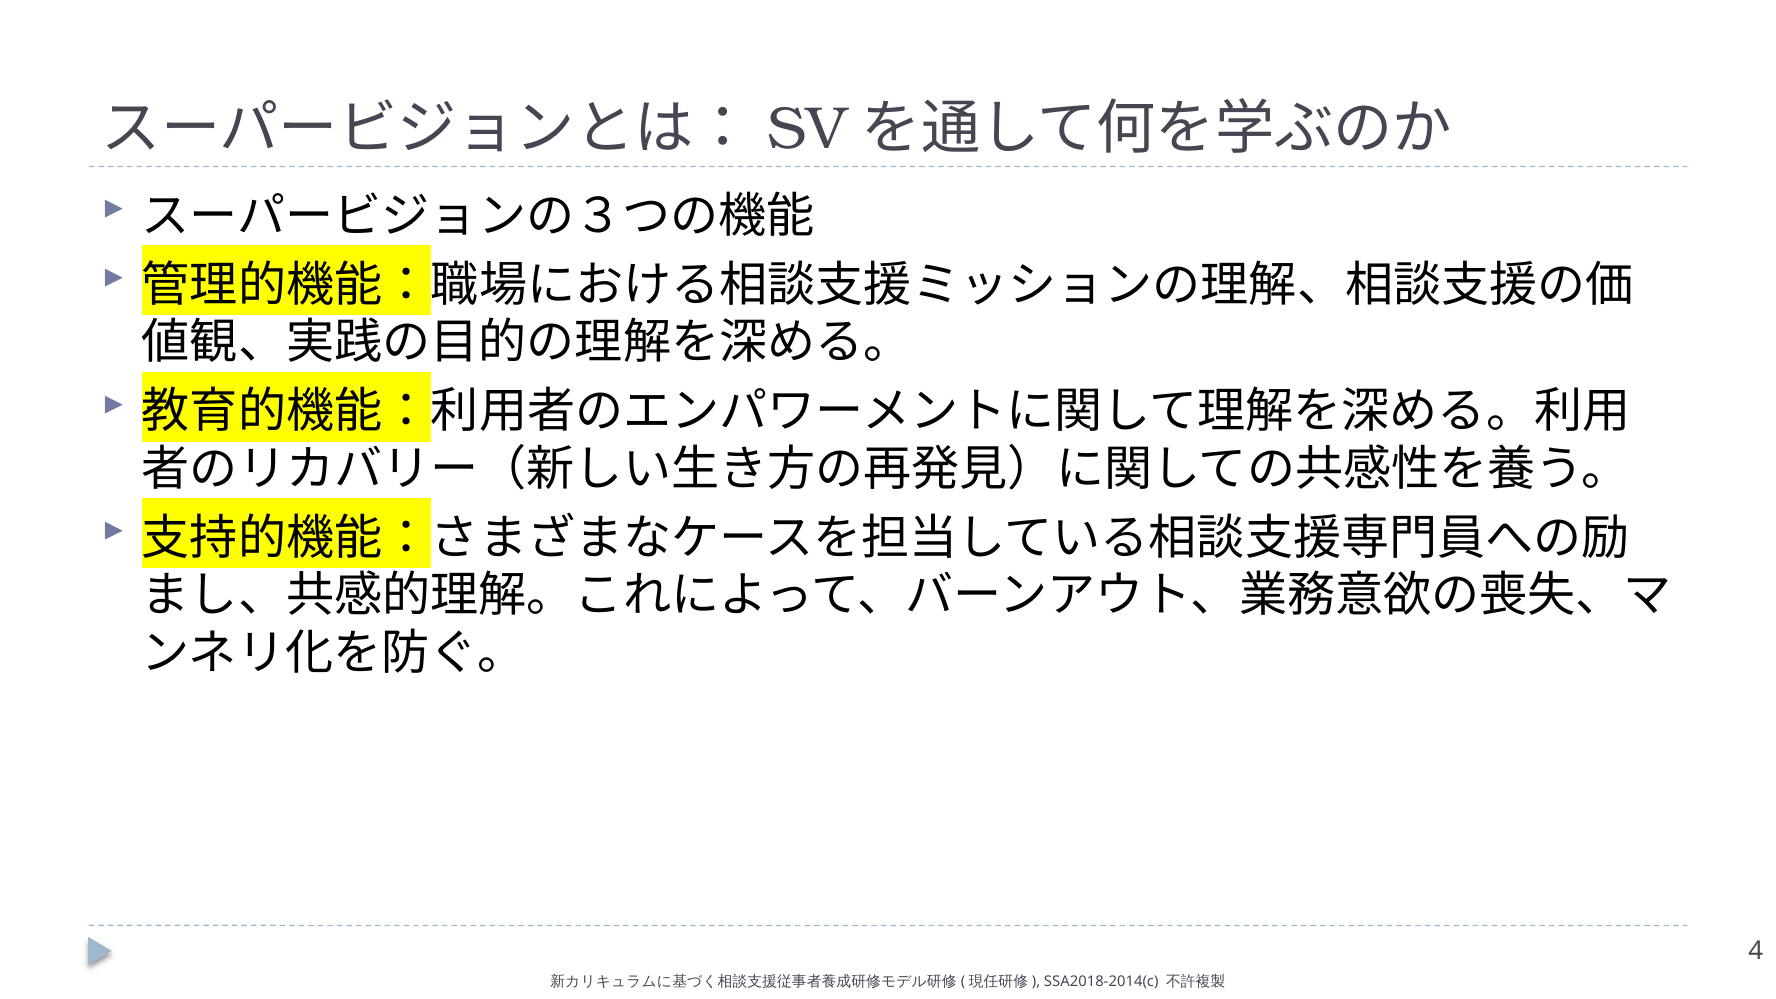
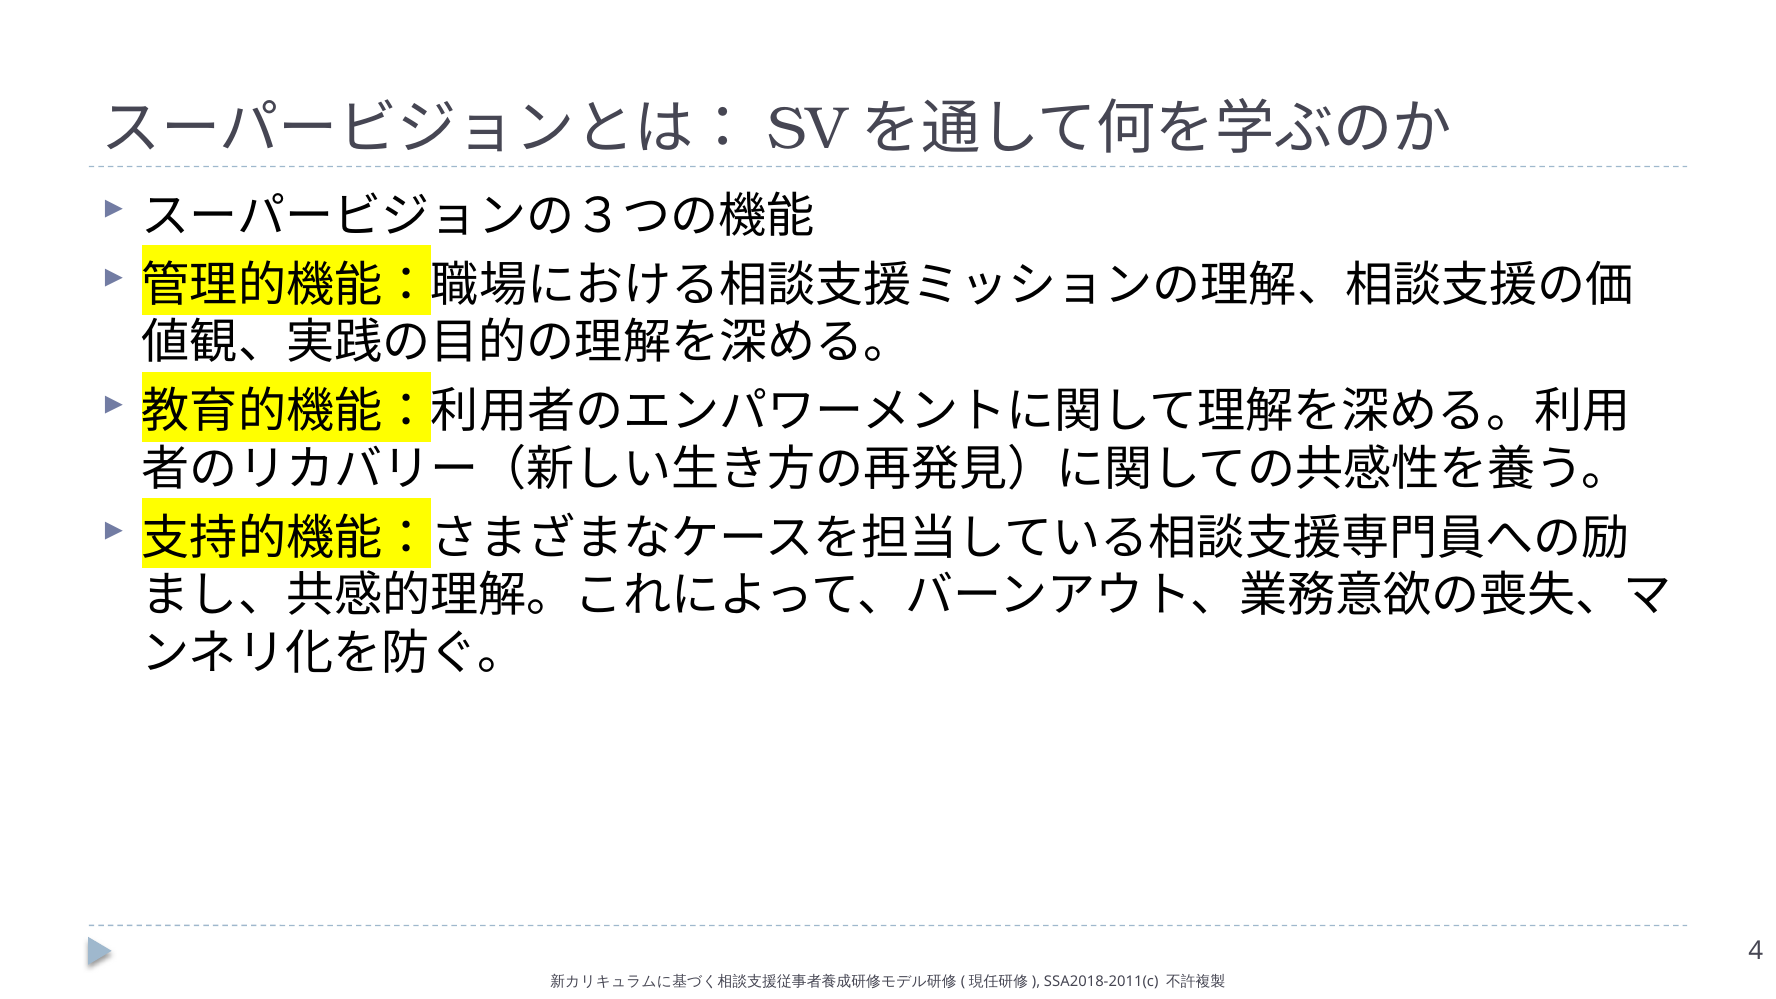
SSA2018-2014(c: SSA2018-2014(c -> SSA2018-2011(c (1101, 982)
